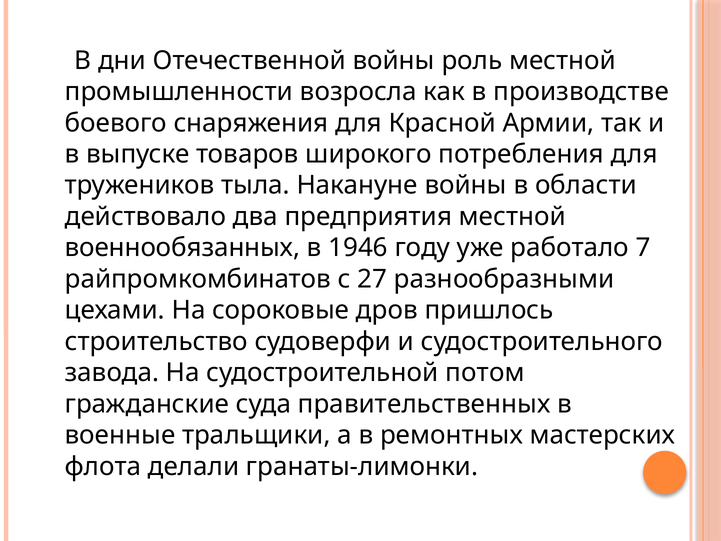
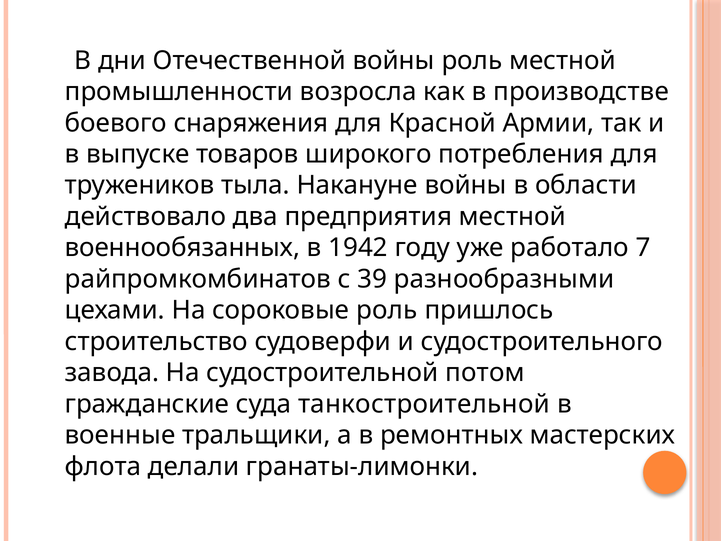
1946: 1946 -> 1942 (358, 248)
27: 27 -> 39 (372, 279)
сороковые дров: дров -> роль (387, 310)
правительственных: правительственных -> танкостроительной (424, 404)
